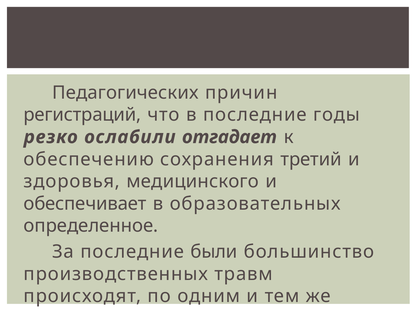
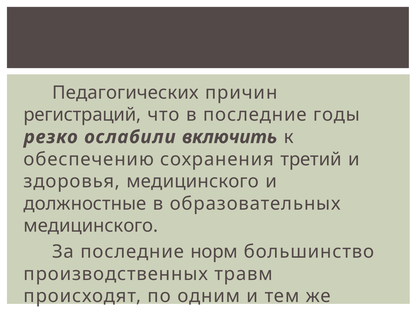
отгадает: отгадает -> включить (230, 137)
обеспечивает: обеспечивает -> должностные (85, 204)
определенное: определенное -> медицинского (91, 226)
были: были -> норм (214, 252)
